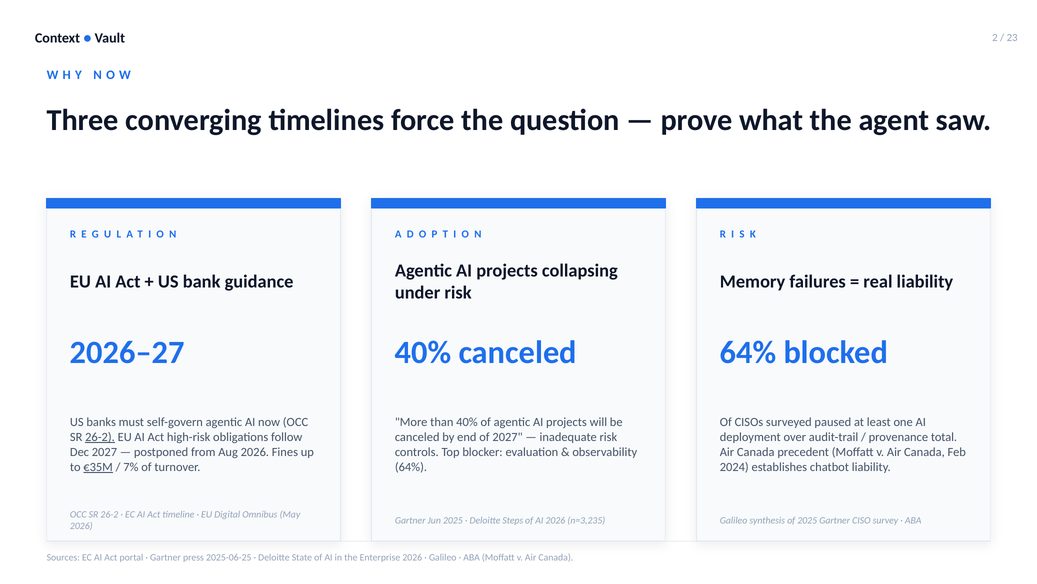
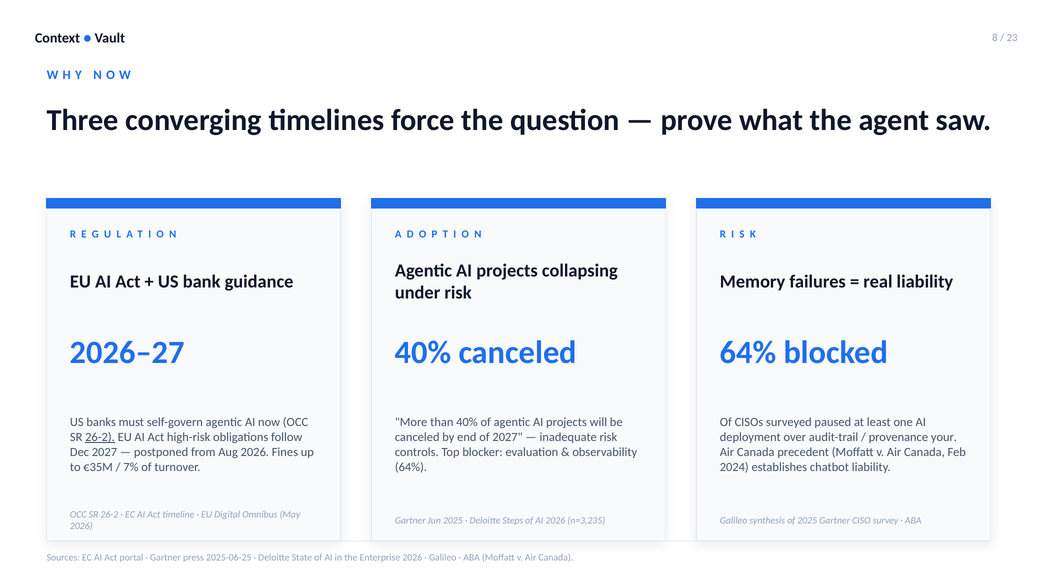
2: 2 -> 8 (995, 38)
total: total -> your (944, 437)
€35M underline: present -> none (98, 467)
